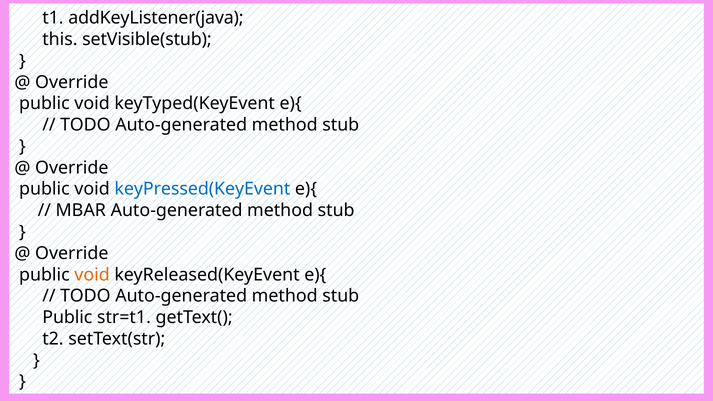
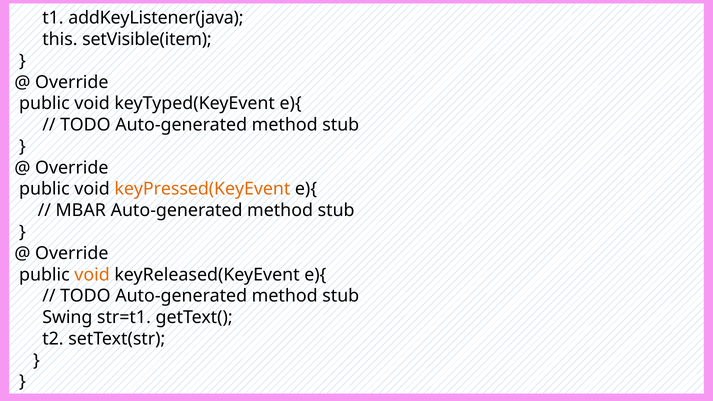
setVisible(stub: setVisible(stub -> setVisible(item (147, 39)
keyPressed(KeyEvent colour: blue -> orange (202, 189)
Public: Public -> Swing (67, 317)
